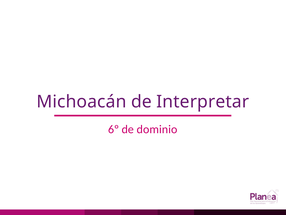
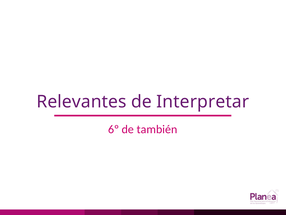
Michoacán: Michoacán -> Relevantes (81, 101)
dominio: dominio -> también (157, 129)
